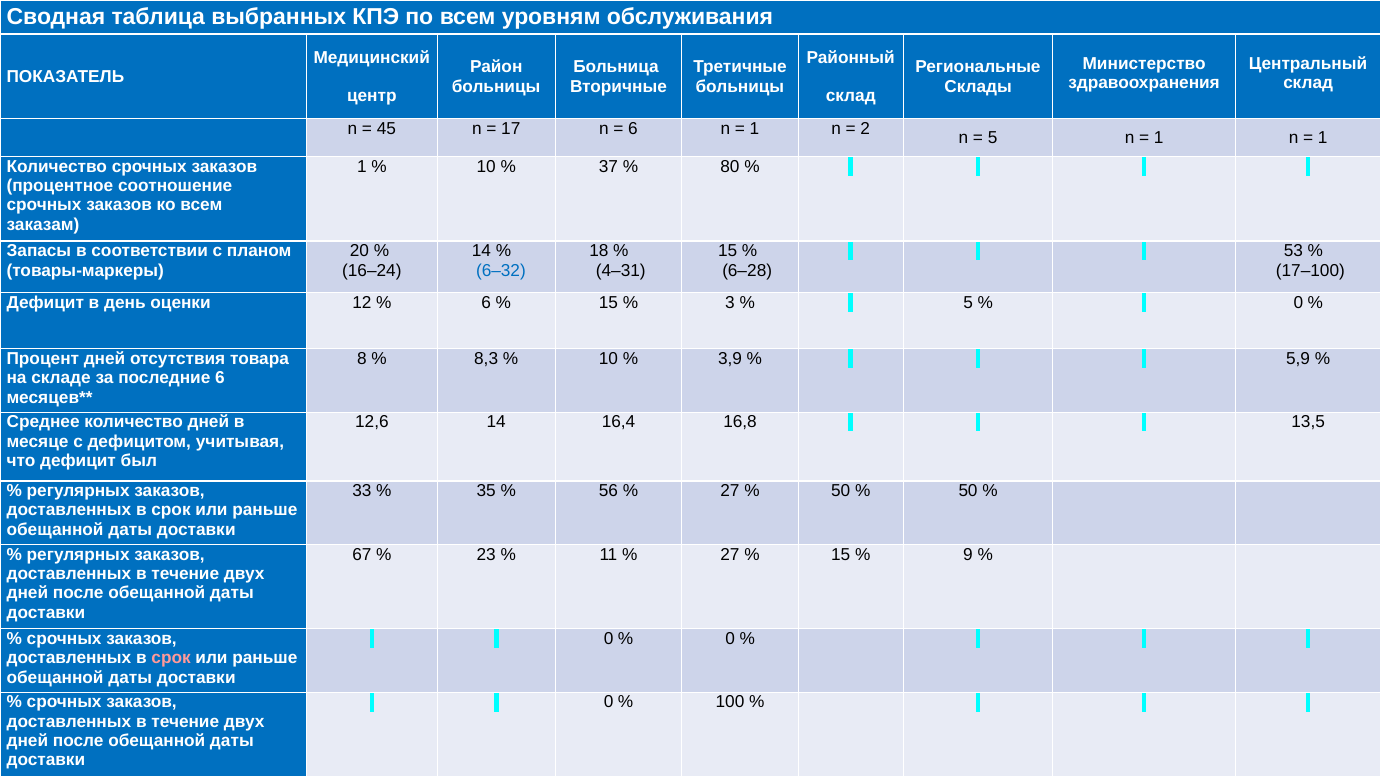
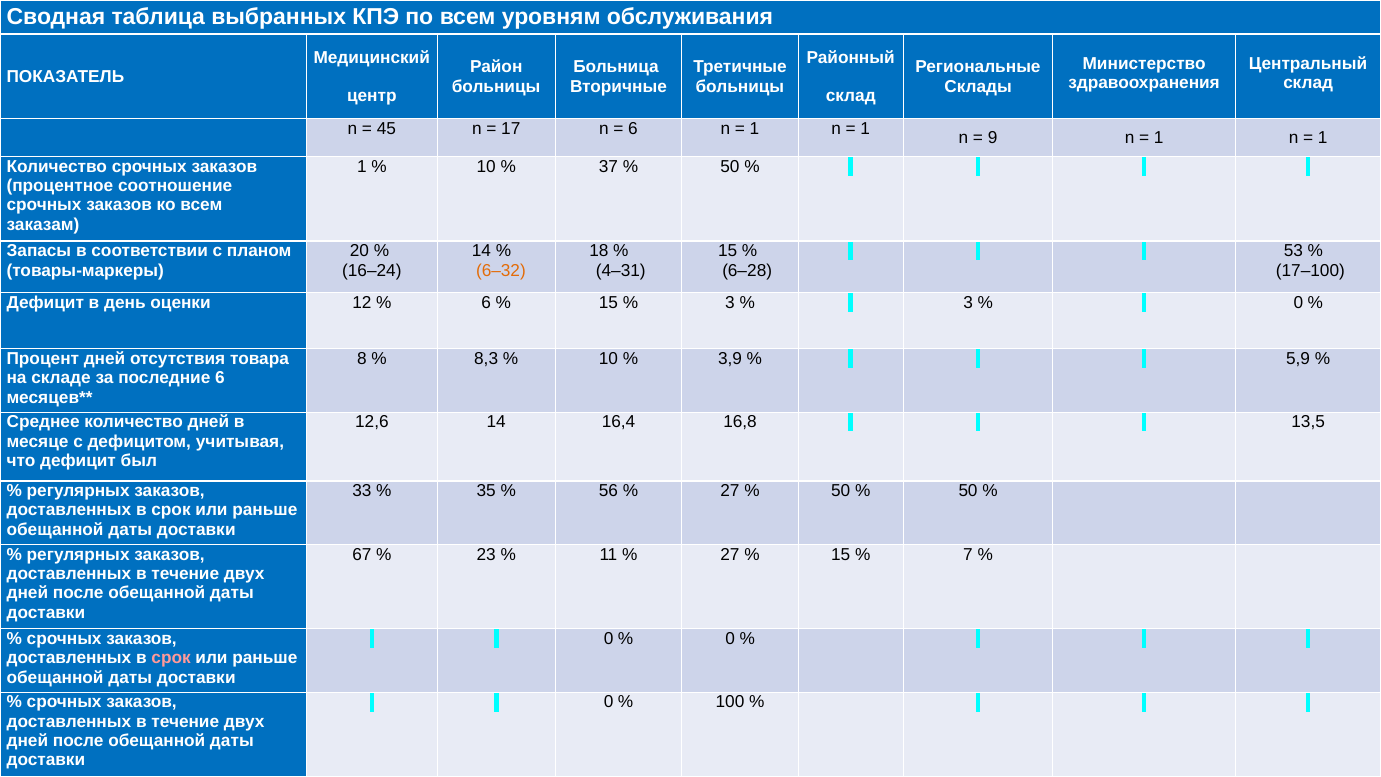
2: 2 -> 1 (865, 129)
5: 5 -> 9 (993, 138)
80: 80 -> 50 (730, 166)
6–32 colour: blue -> orange (501, 270)
5: 5 -> 3 (968, 303)
9: 9 -> 7 (968, 554)
